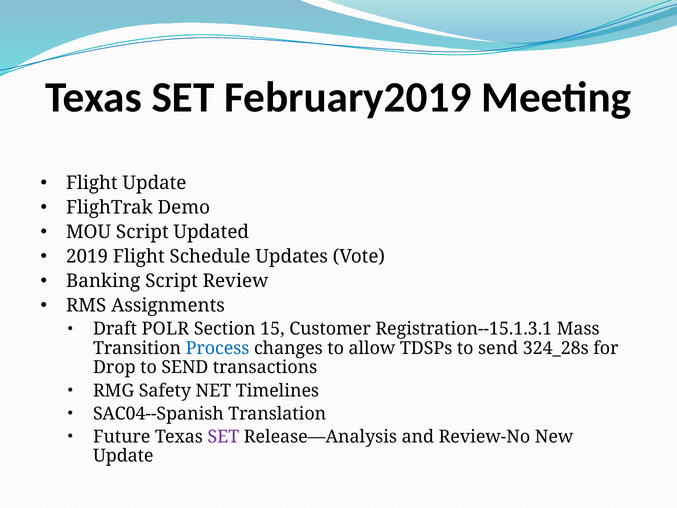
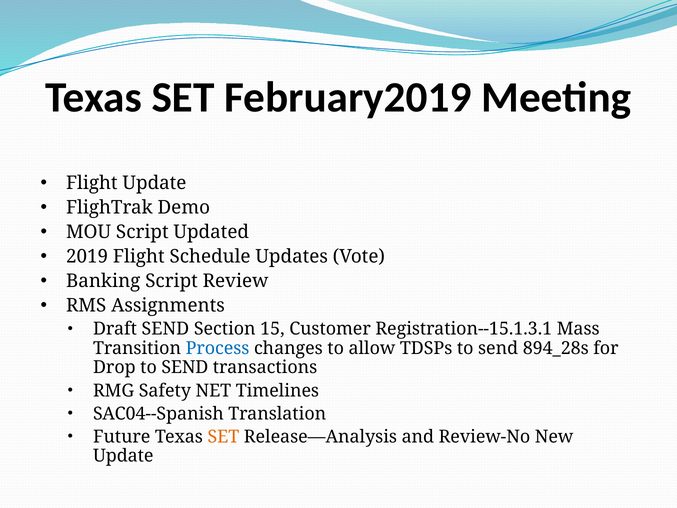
Draft POLR: POLR -> SEND (165, 329)
324_28s: 324_28s -> 894_28s (556, 348)
SET colour: purple -> orange (223, 437)
